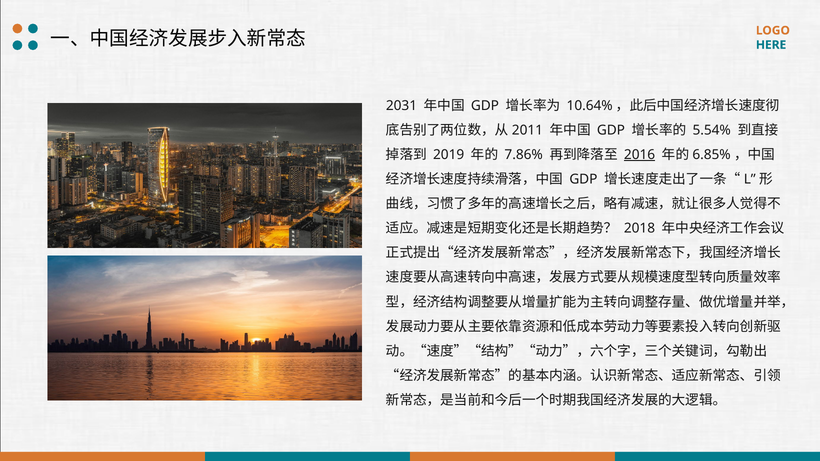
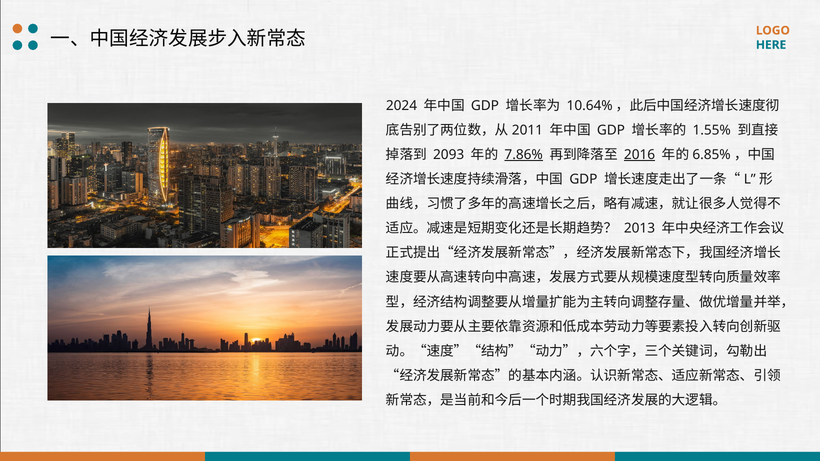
2031: 2031 -> 2024 (402, 106)
5.54%: 5.54% -> 1.55% (712, 130)
2019: 2019 -> 2093 (449, 155)
7.86% underline: none -> present (524, 155)
2018: 2018 -> 2013 (639, 228)
